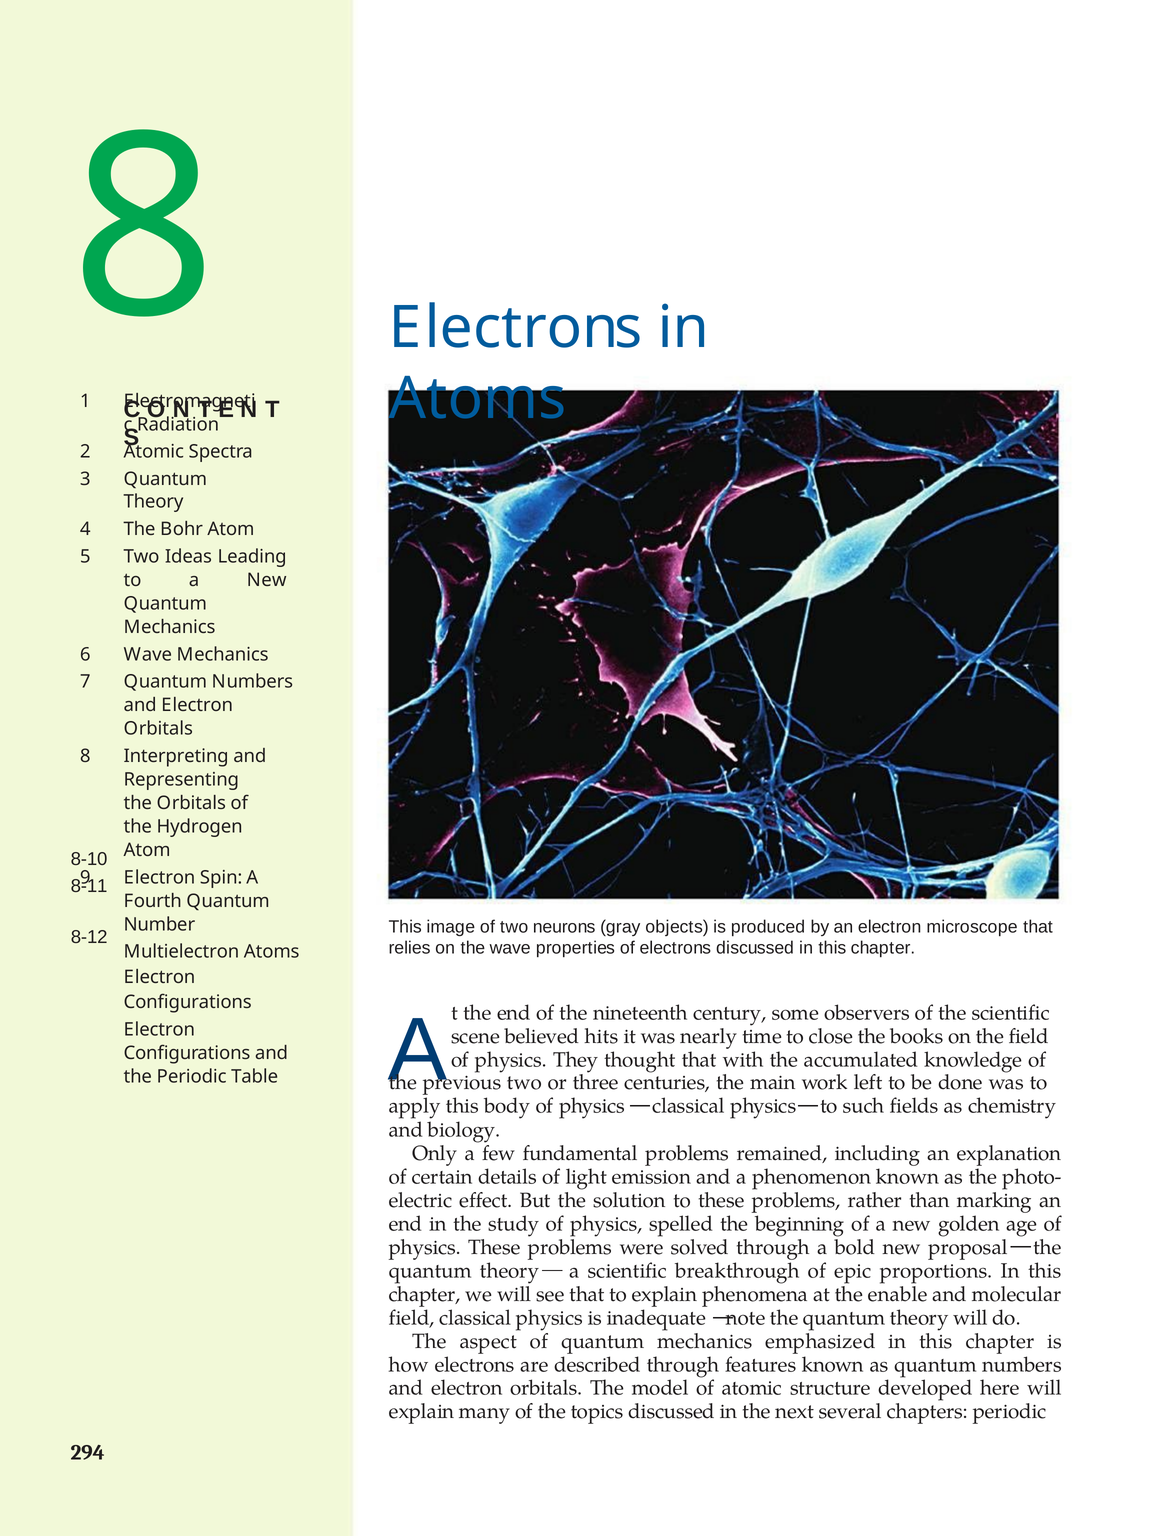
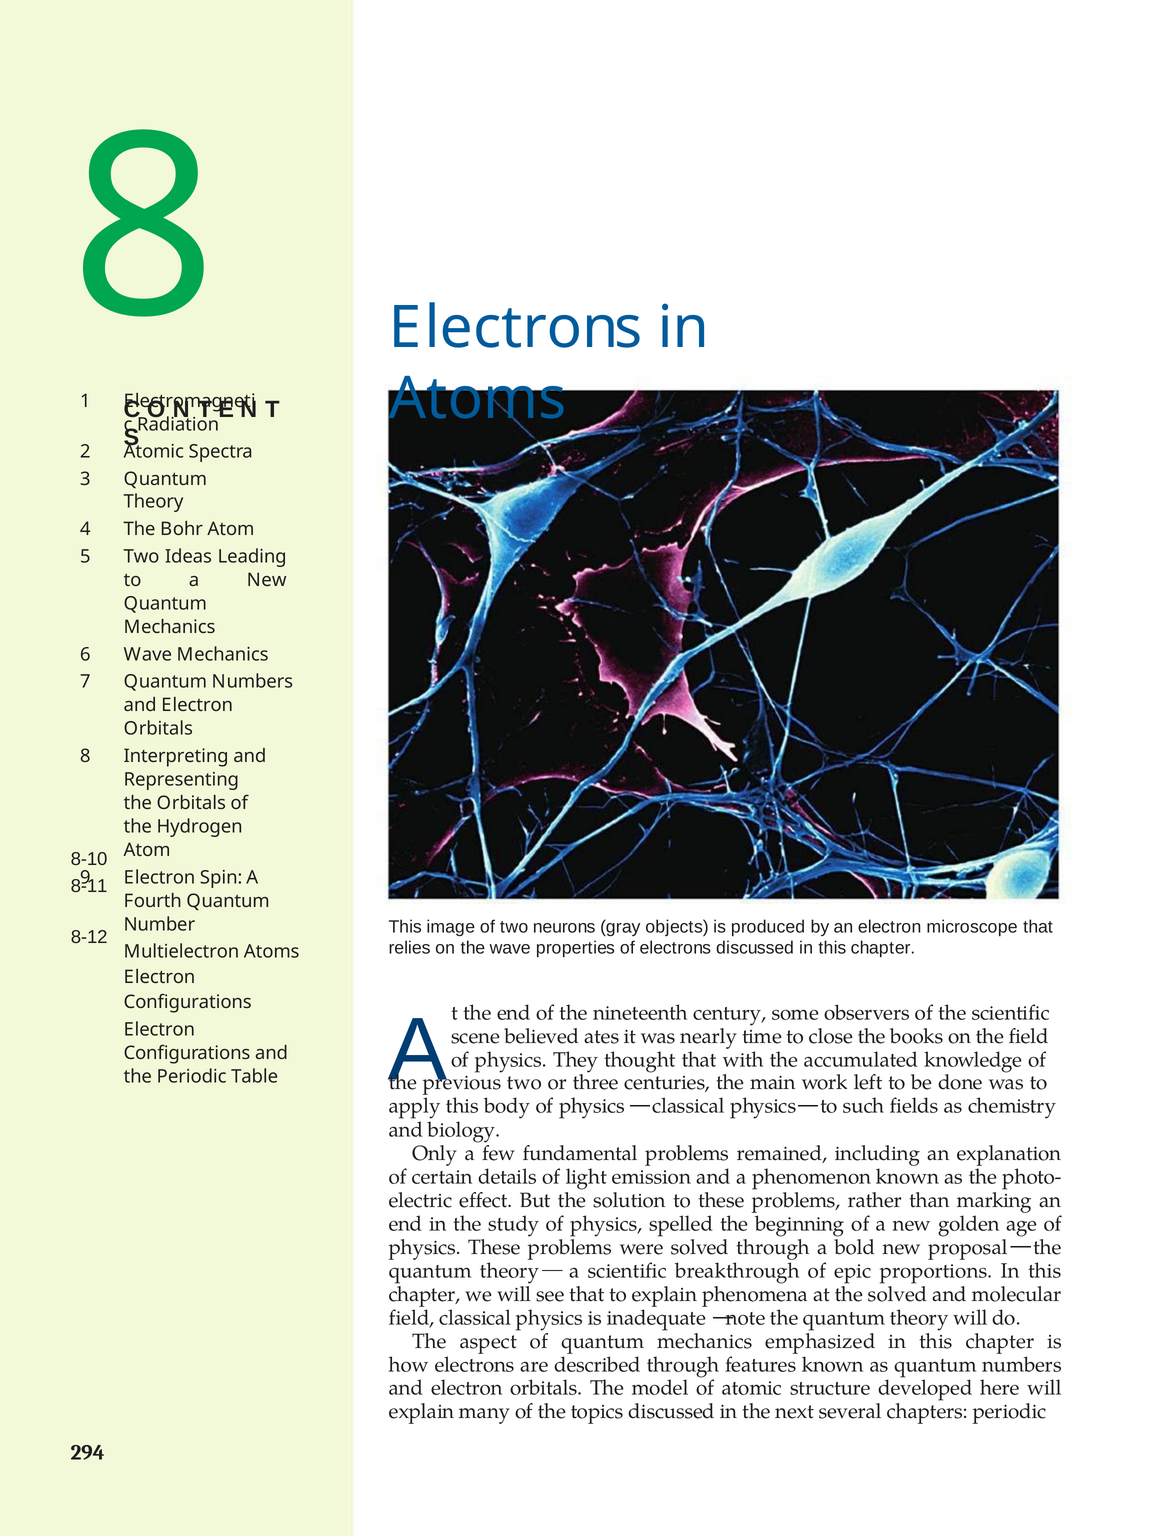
hits: hits -> ates (602, 1037)
the enable: enable -> solved (898, 1295)
